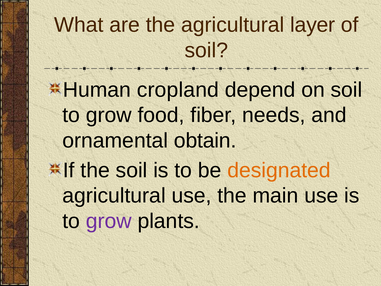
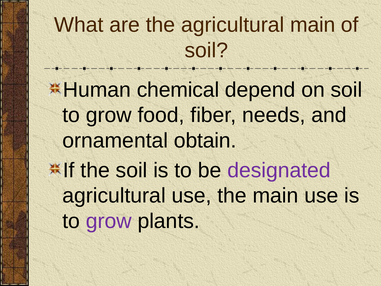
agricultural layer: layer -> main (313, 25)
cropland: cropland -> chemical (178, 90)
designated colour: orange -> purple (279, 170)
